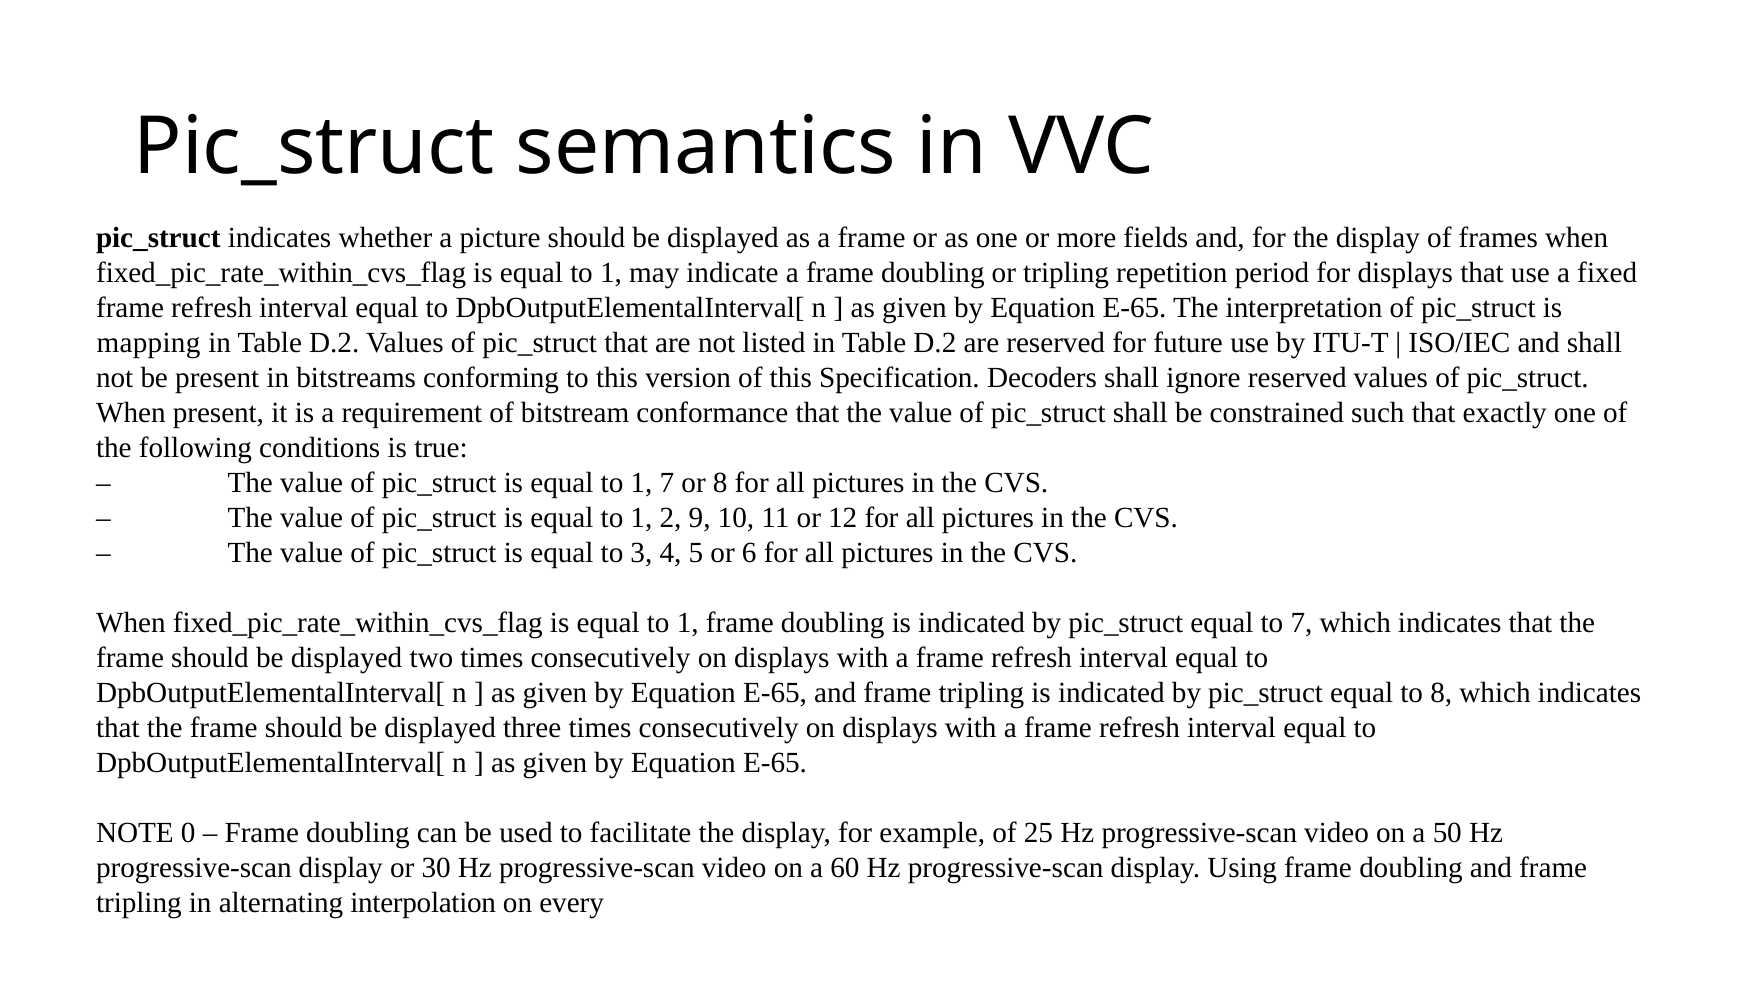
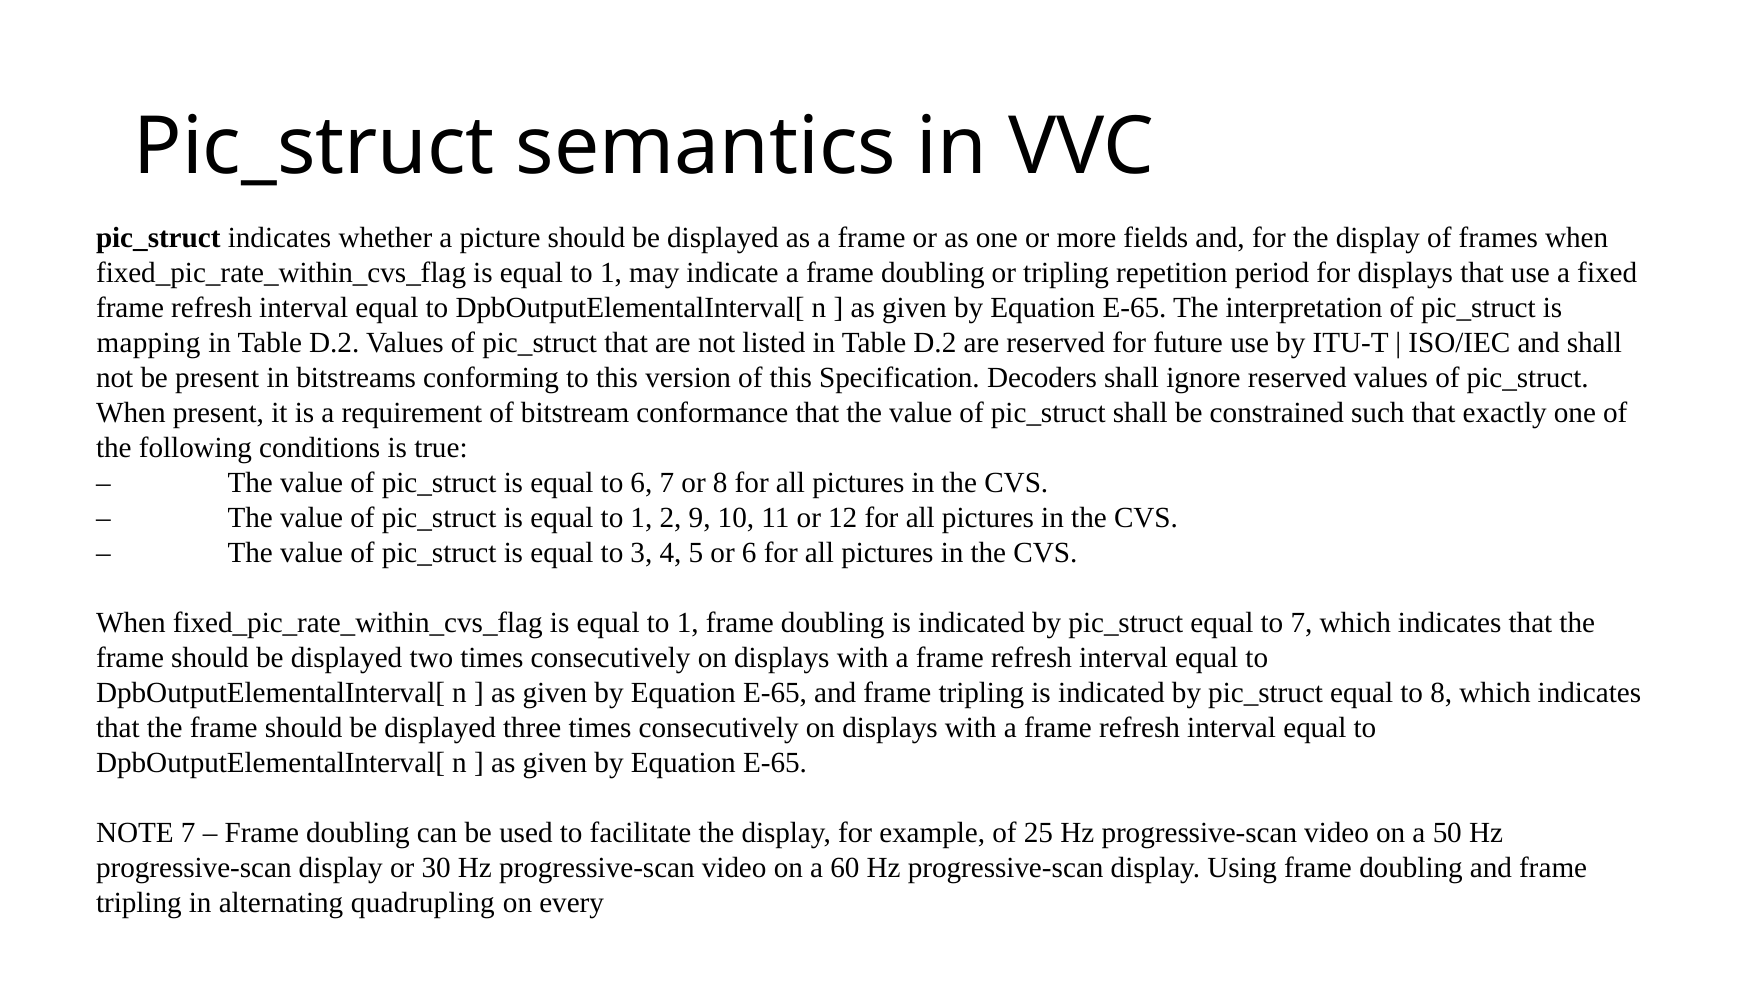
1: 1 -> 6 (641, 483)
NOTE 0: 0 -> 7 (188, 833)
interpolation: interpolation -> quadrupling (423, 903)
